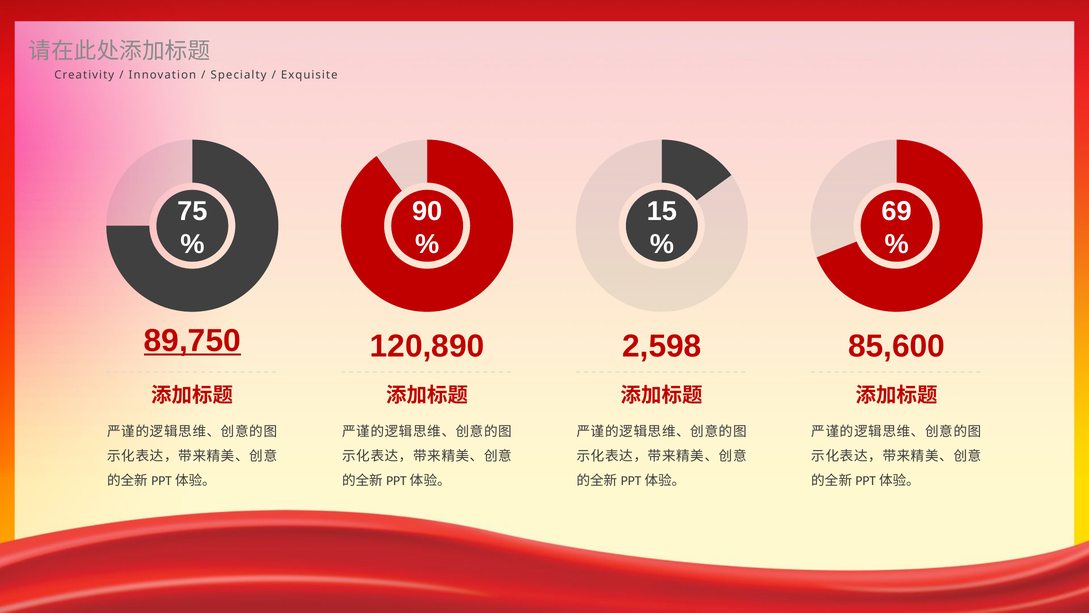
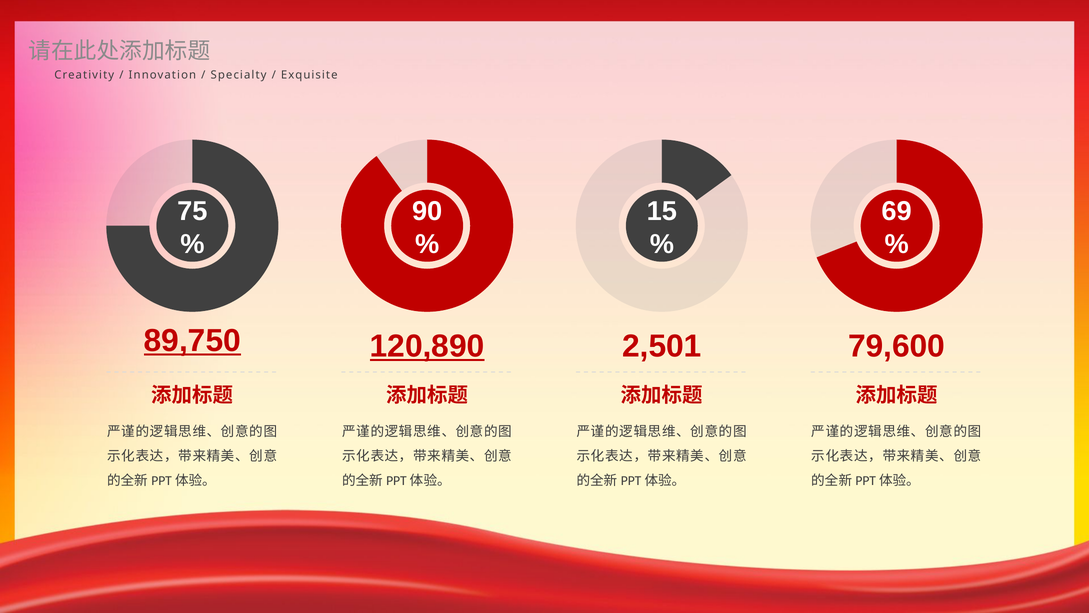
120,890 underline: none -> present (427, 346)
2,598: 2,598 -> 2,501 (662, 346)
85,600: 85,600 -> 79,600 (897, 346)
